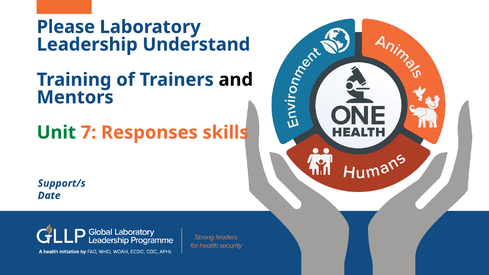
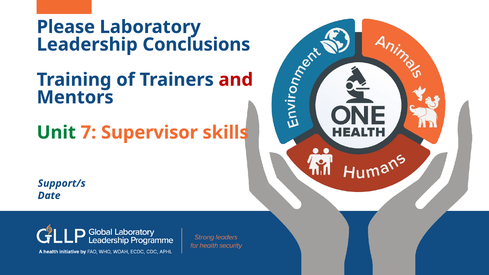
Understand: Understand -> Conclusions (196, 45)
and colour: black -> red (236, 80)
Responses: Responses -> Supervisor (149, 133)
